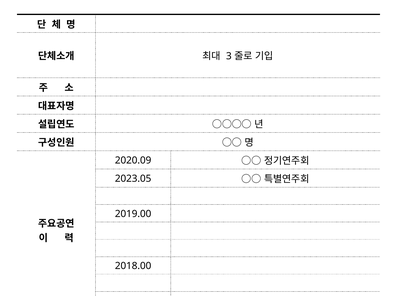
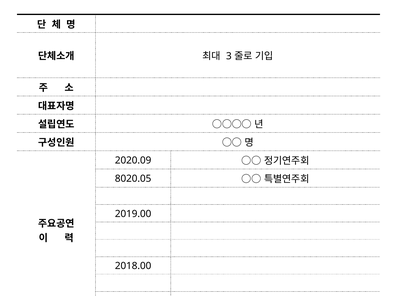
2023.05: 2023.05 -> 8020.05 (133, 178)
